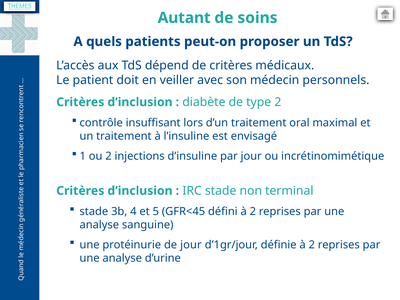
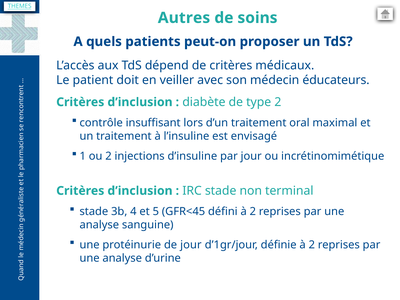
Autant: Autant -> Autres (184, 18)
personnels: personnels -> éducateurs (336, 80)
